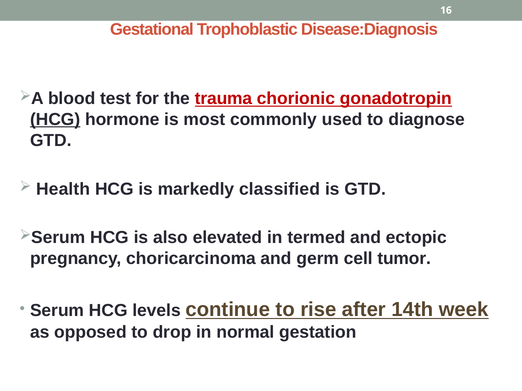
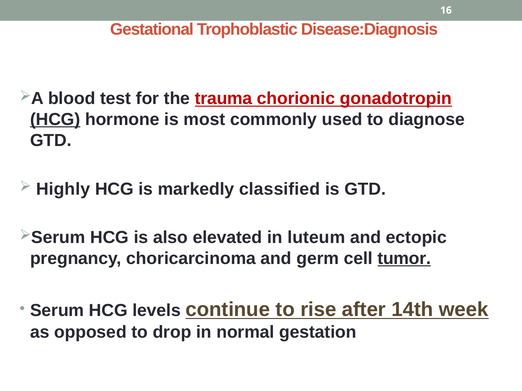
Health: Health -> Highly (63, 189)
termed: termed -> luteum (316, 238)
tumor underline: none -> present (404, 259)
